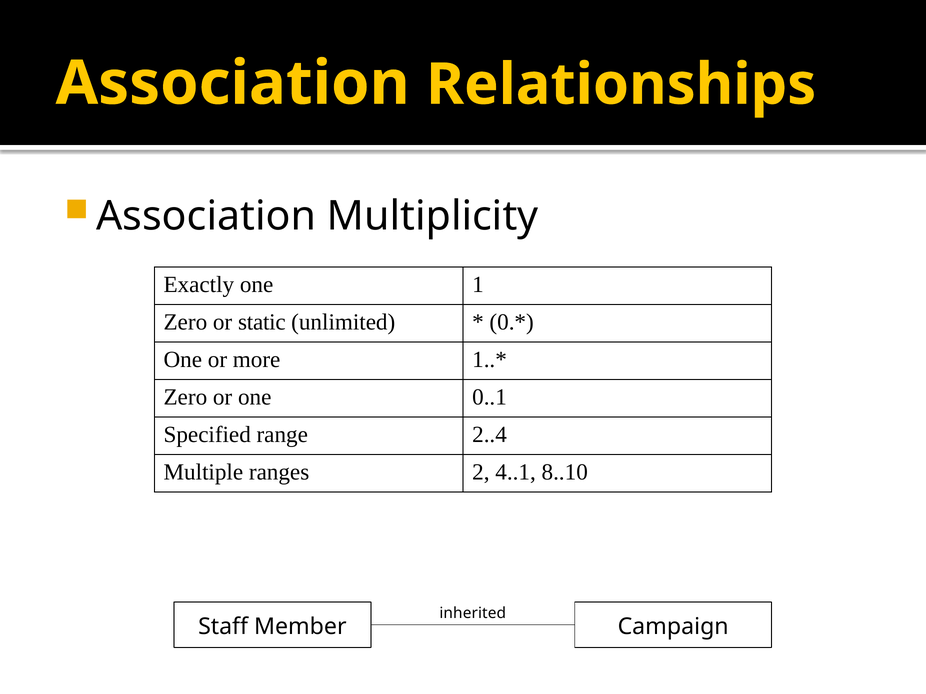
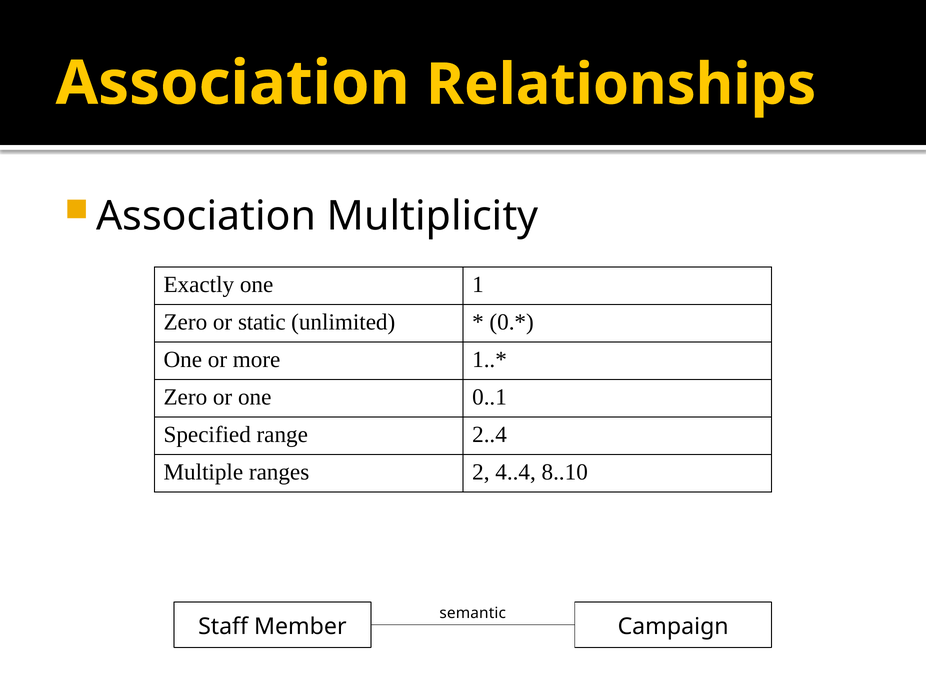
4..1: 4..1 -> 4..4 (516, 472)
inherited: inherited -> semantic (473, 613)
